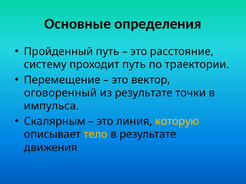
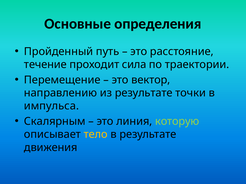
систему: систему -> течение (45, 65)
проходит путь: путь -> сила (134, 65)
оговоренный: оговоренный -> направлению (61, 93)
которую colour: yellow -> light green (177, 122)
